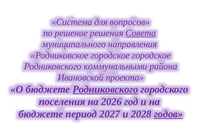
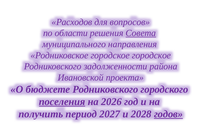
Система: Система -> Расходов (72, 22)
решение: решение -> области (71, 33)
коммунальными: коммунальными -> задолженности (115, 67)
Родниковского underline: present -> none (105, 89)
поселения underline: none -> present (62, 102)
бюджете: бюджете -> получить (41, 114)
